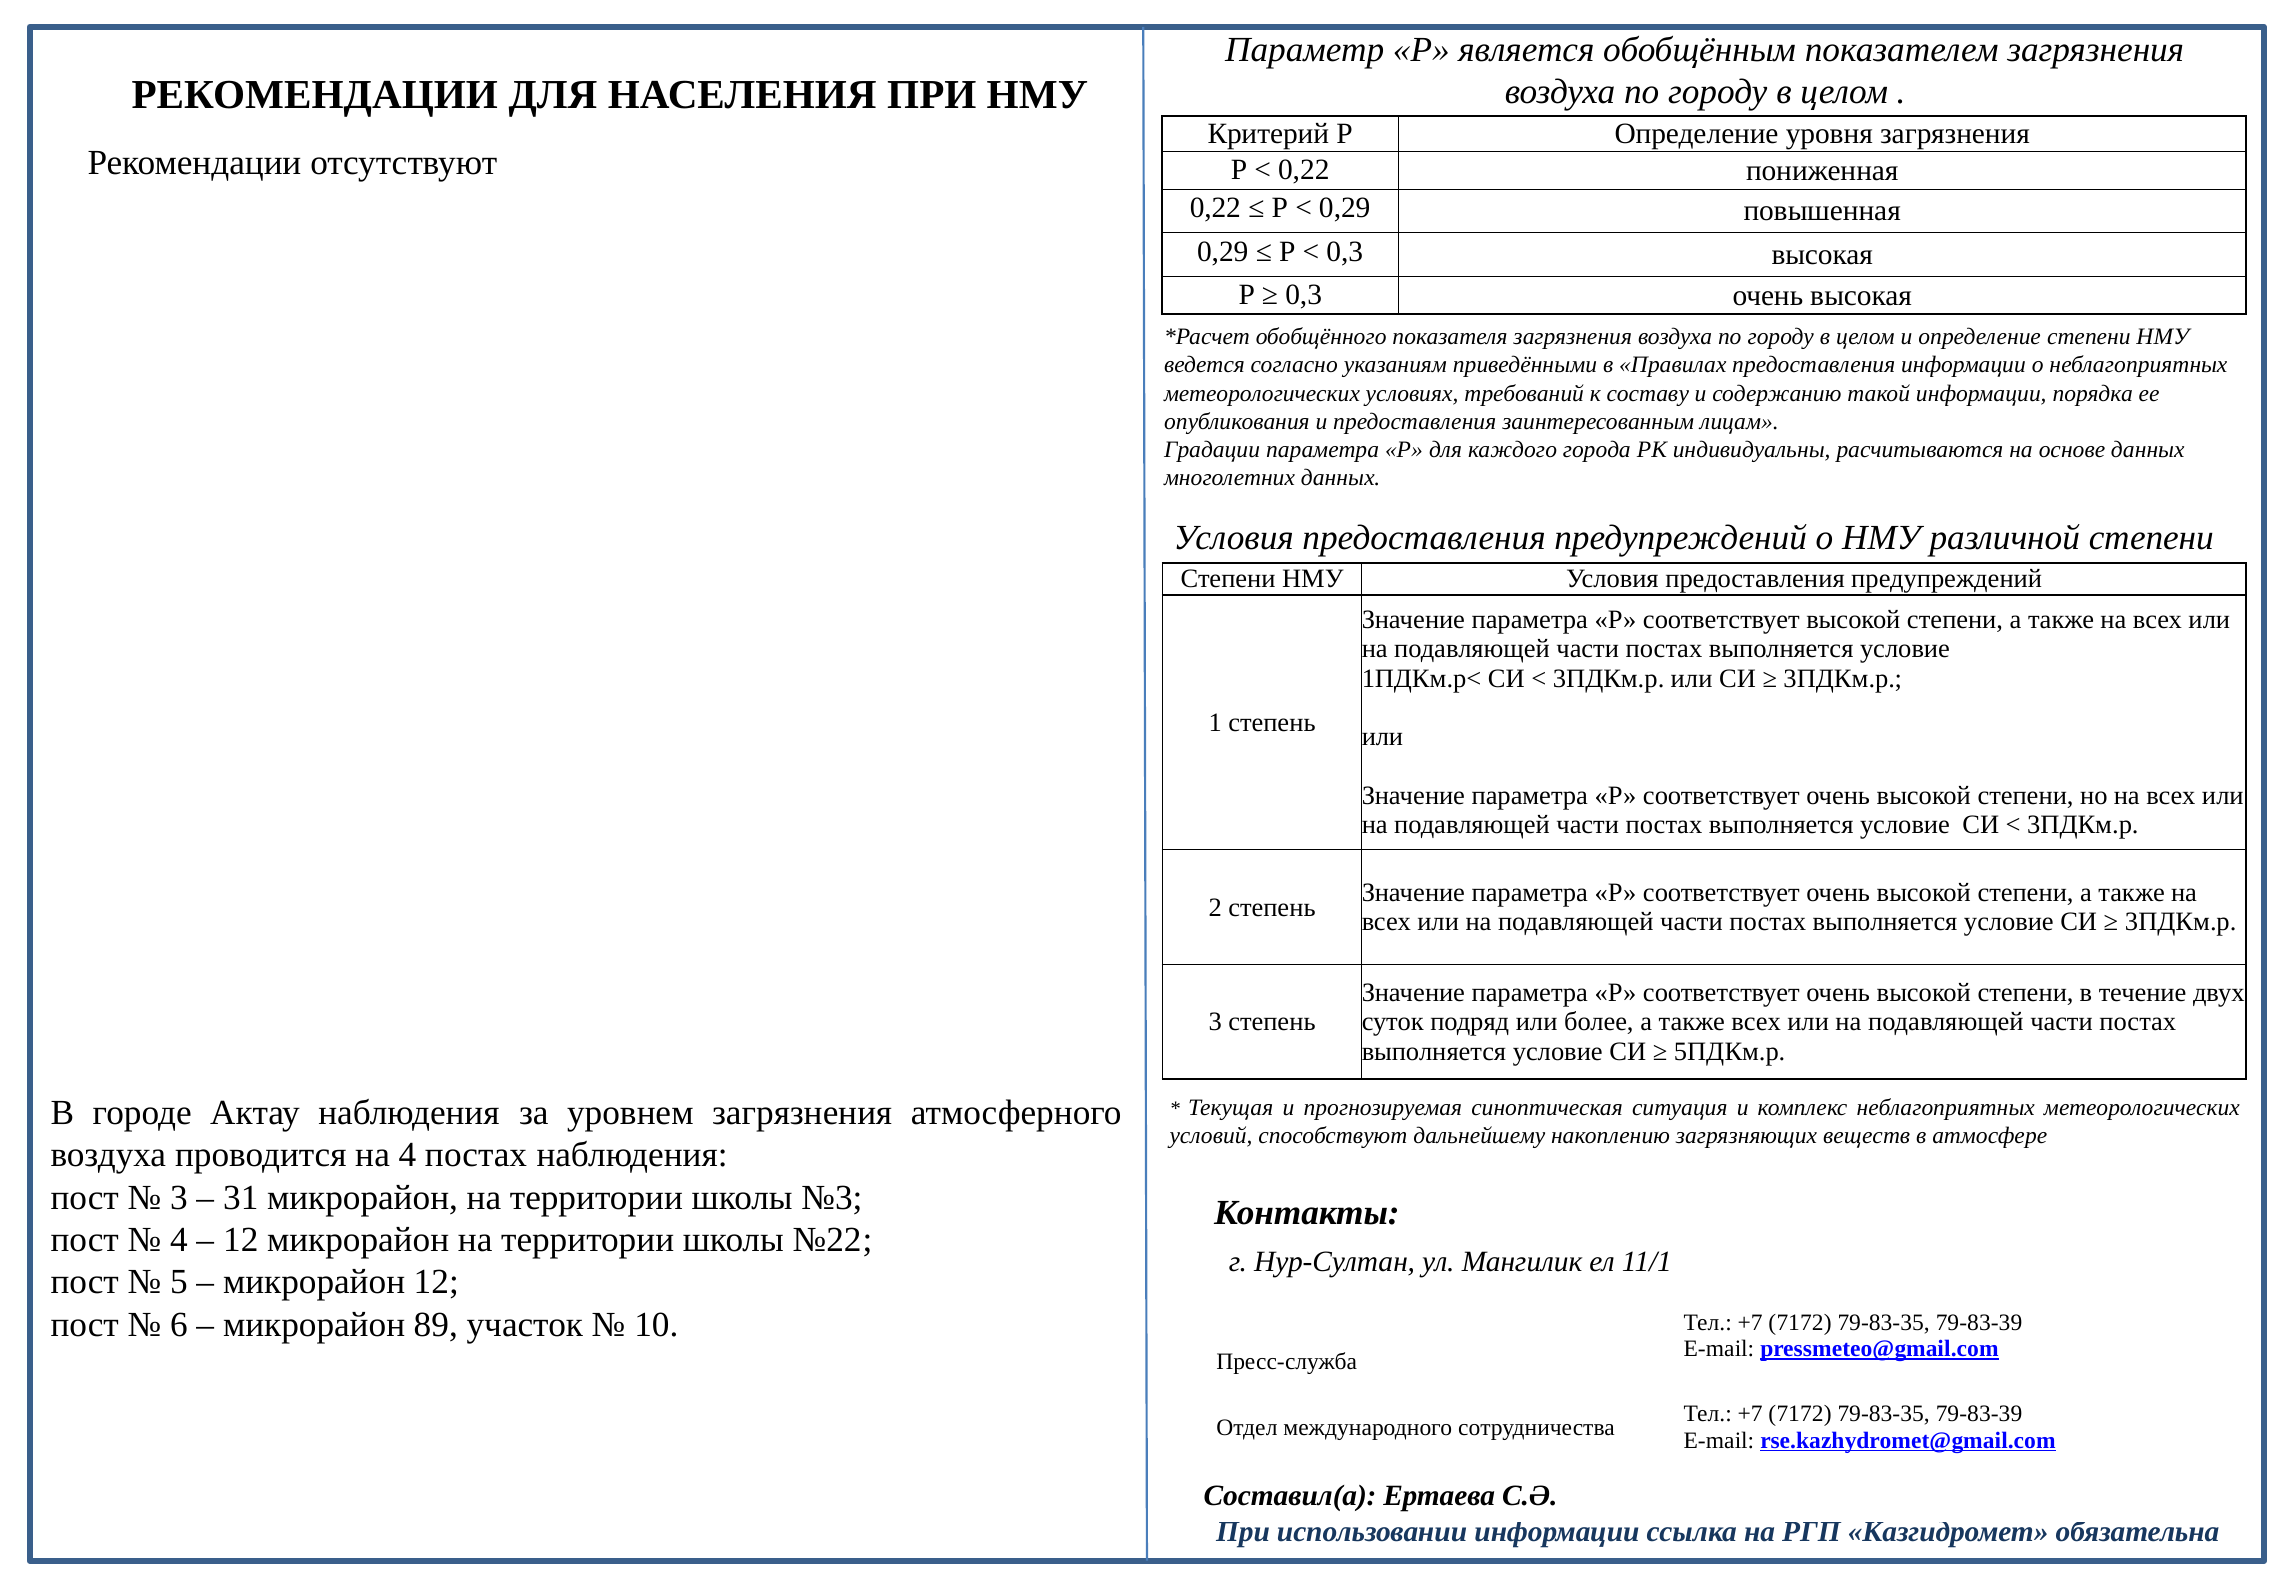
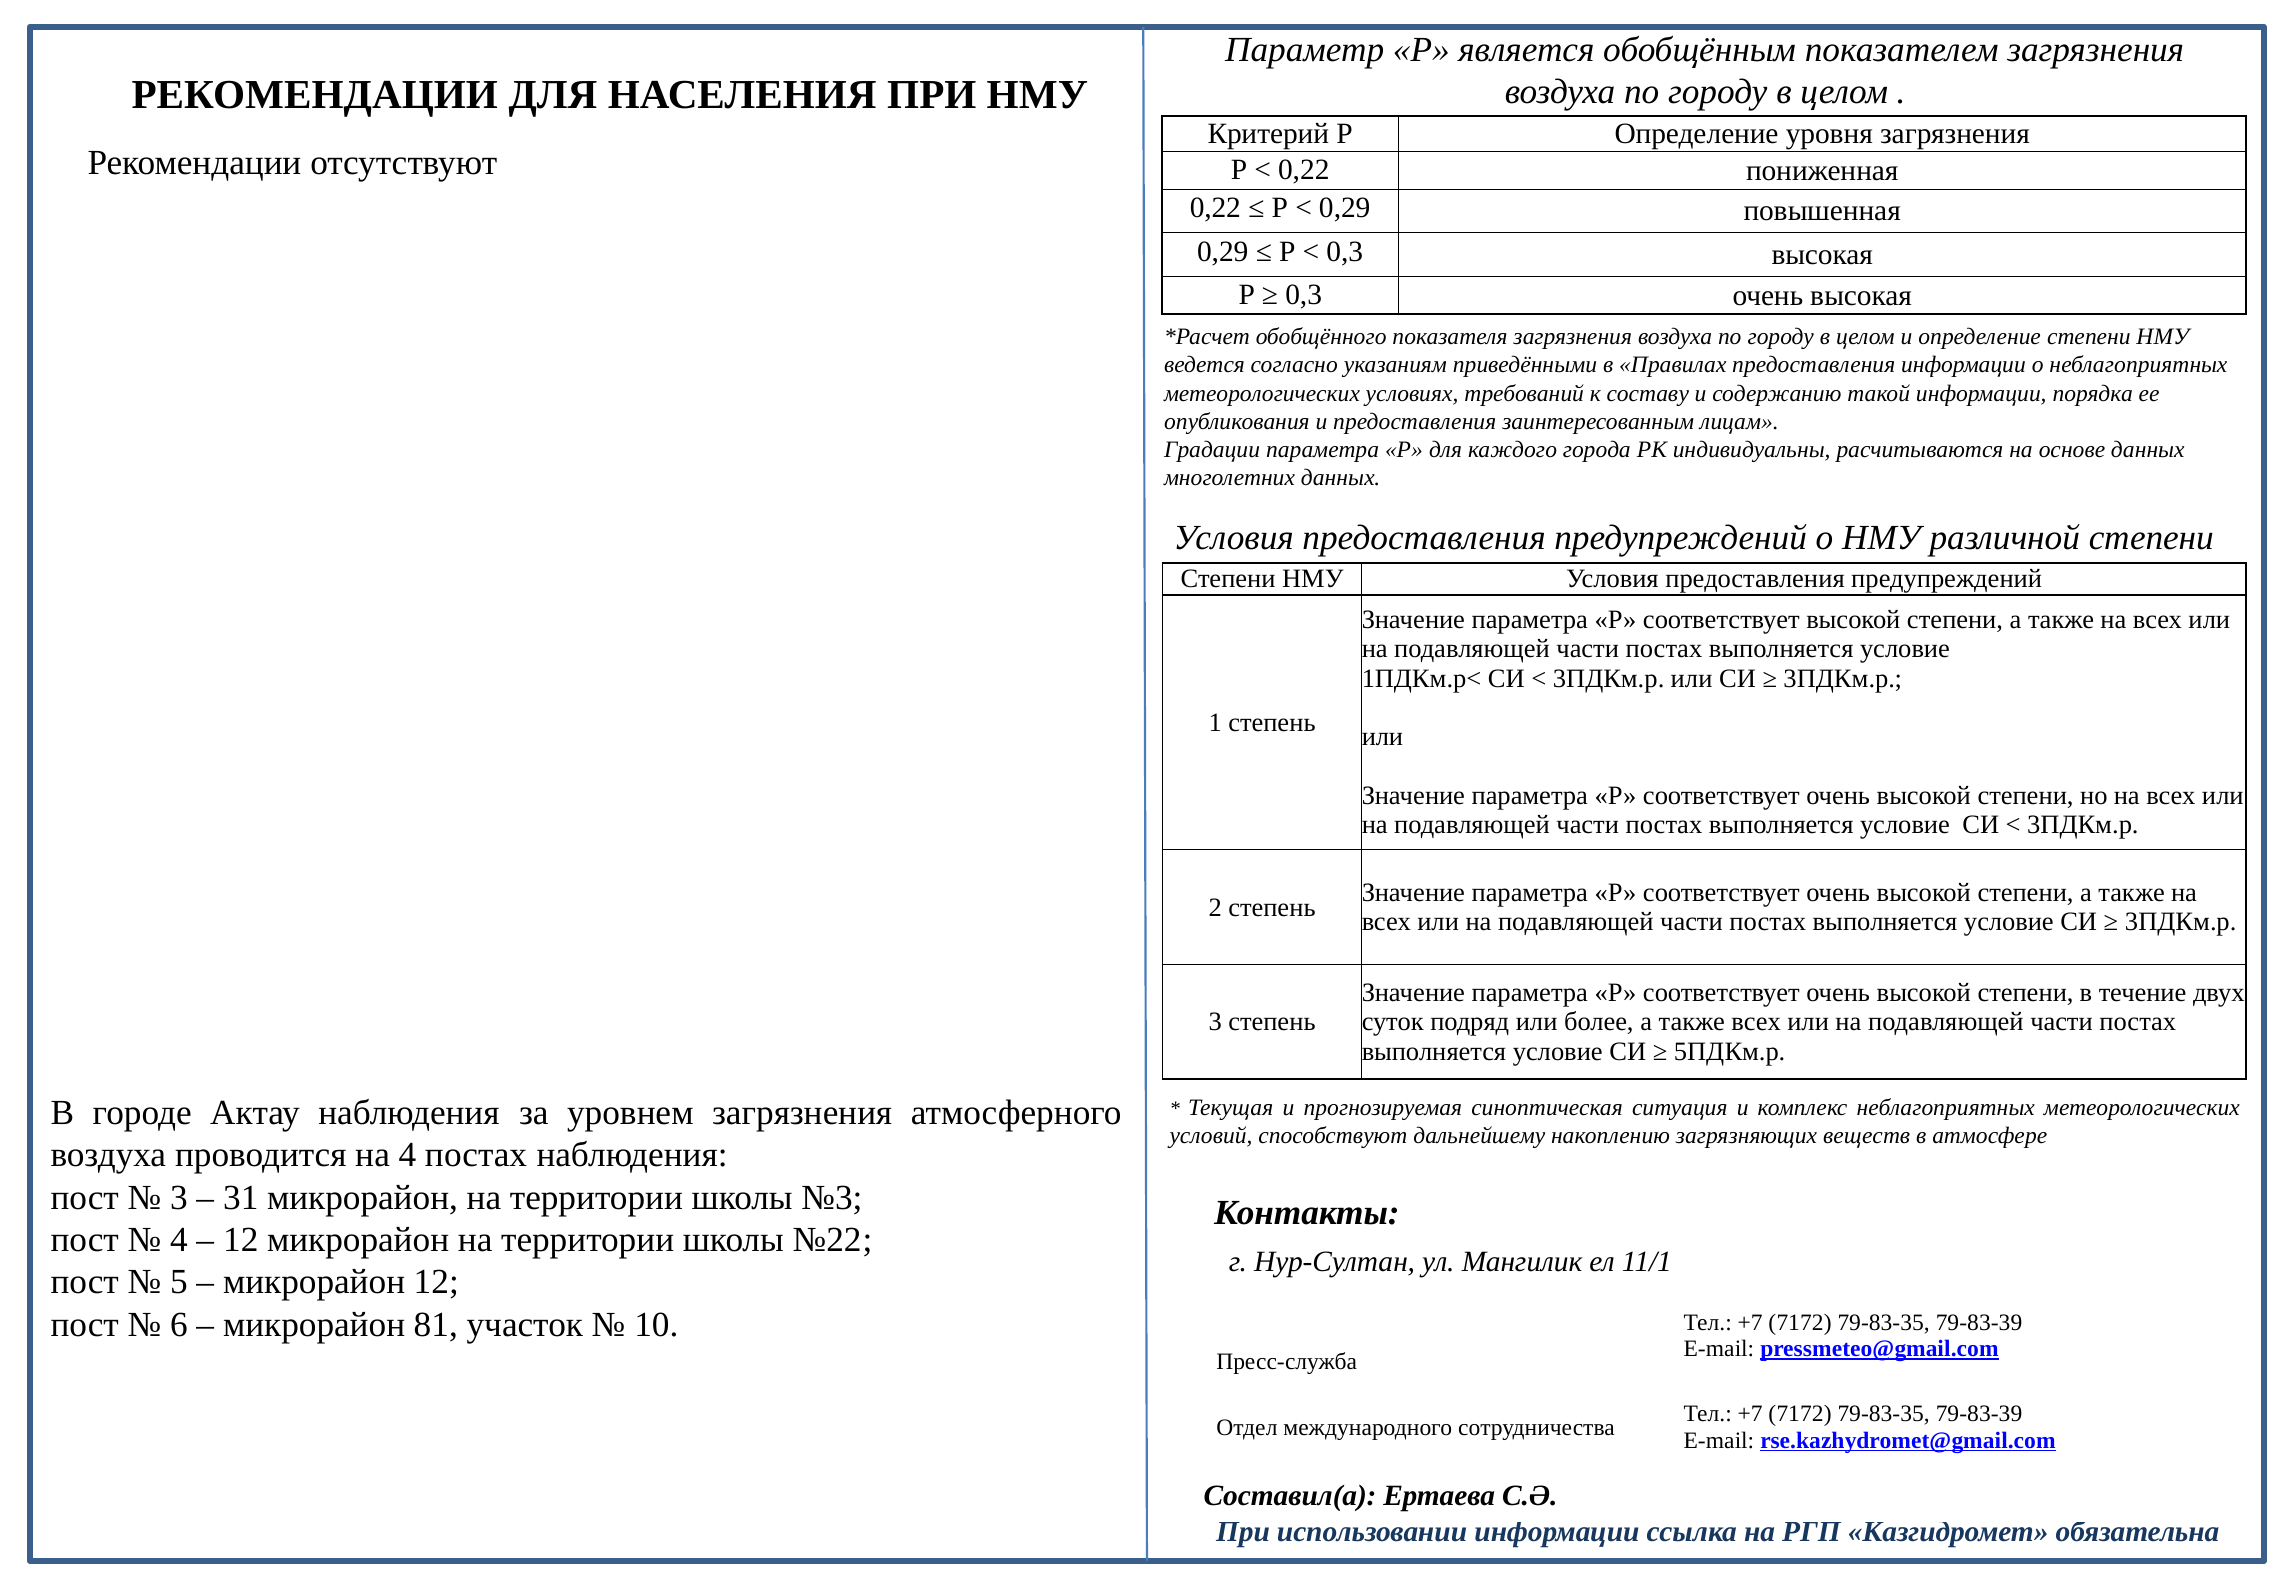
89: 89 -> 81 (436, 1325)
